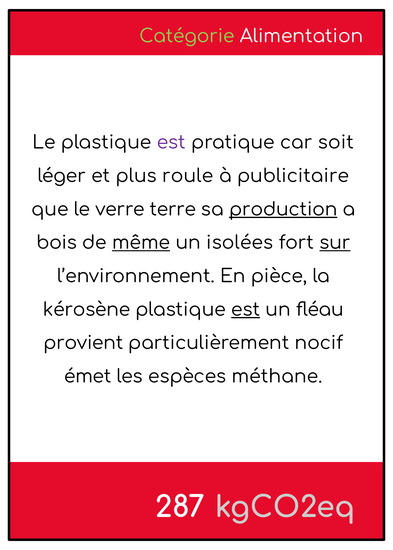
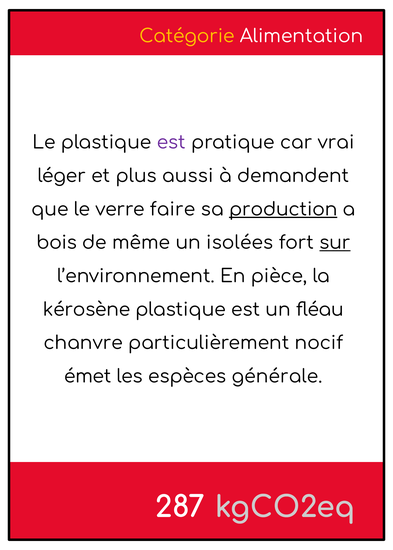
Catégorie colour: light green -> yellow (187, 36)
soit: soit -> vrai (336, 143)
roule: roule -> aussi (188, 176)
publicitaire: publicitaire -> demandent (293, 176)
terre: terre -> faire (173, 209)
même underline: present -> none (141, 243)
est underline: present -> none (246, 310)
provient: provient -> chanvre (83, 343)
méthane: méthane -> générale (277, 377)
